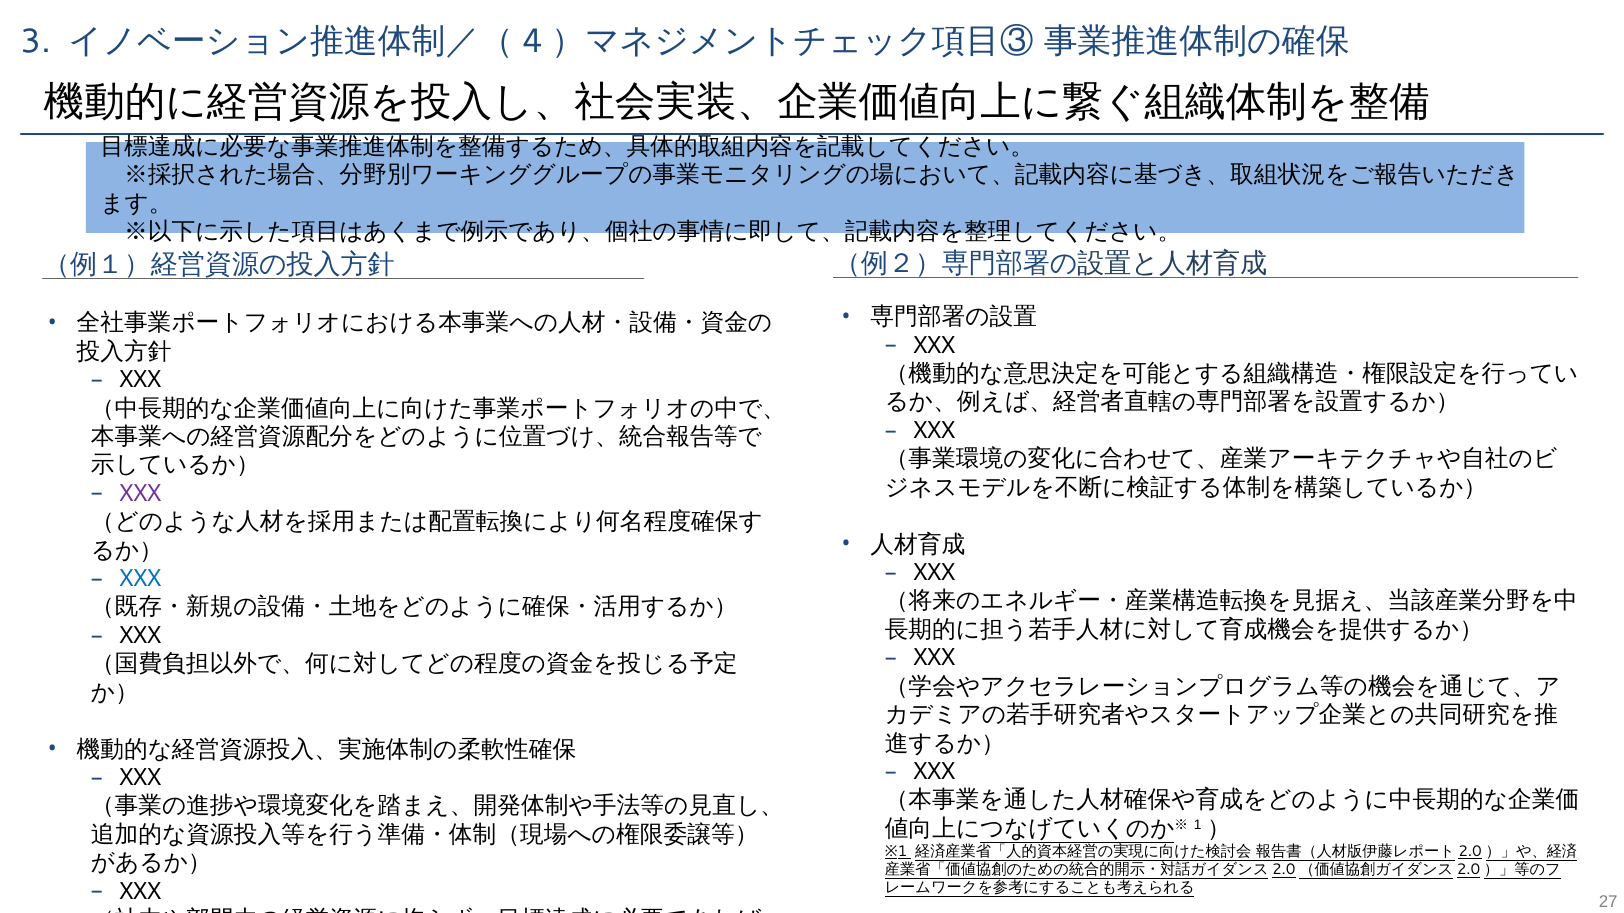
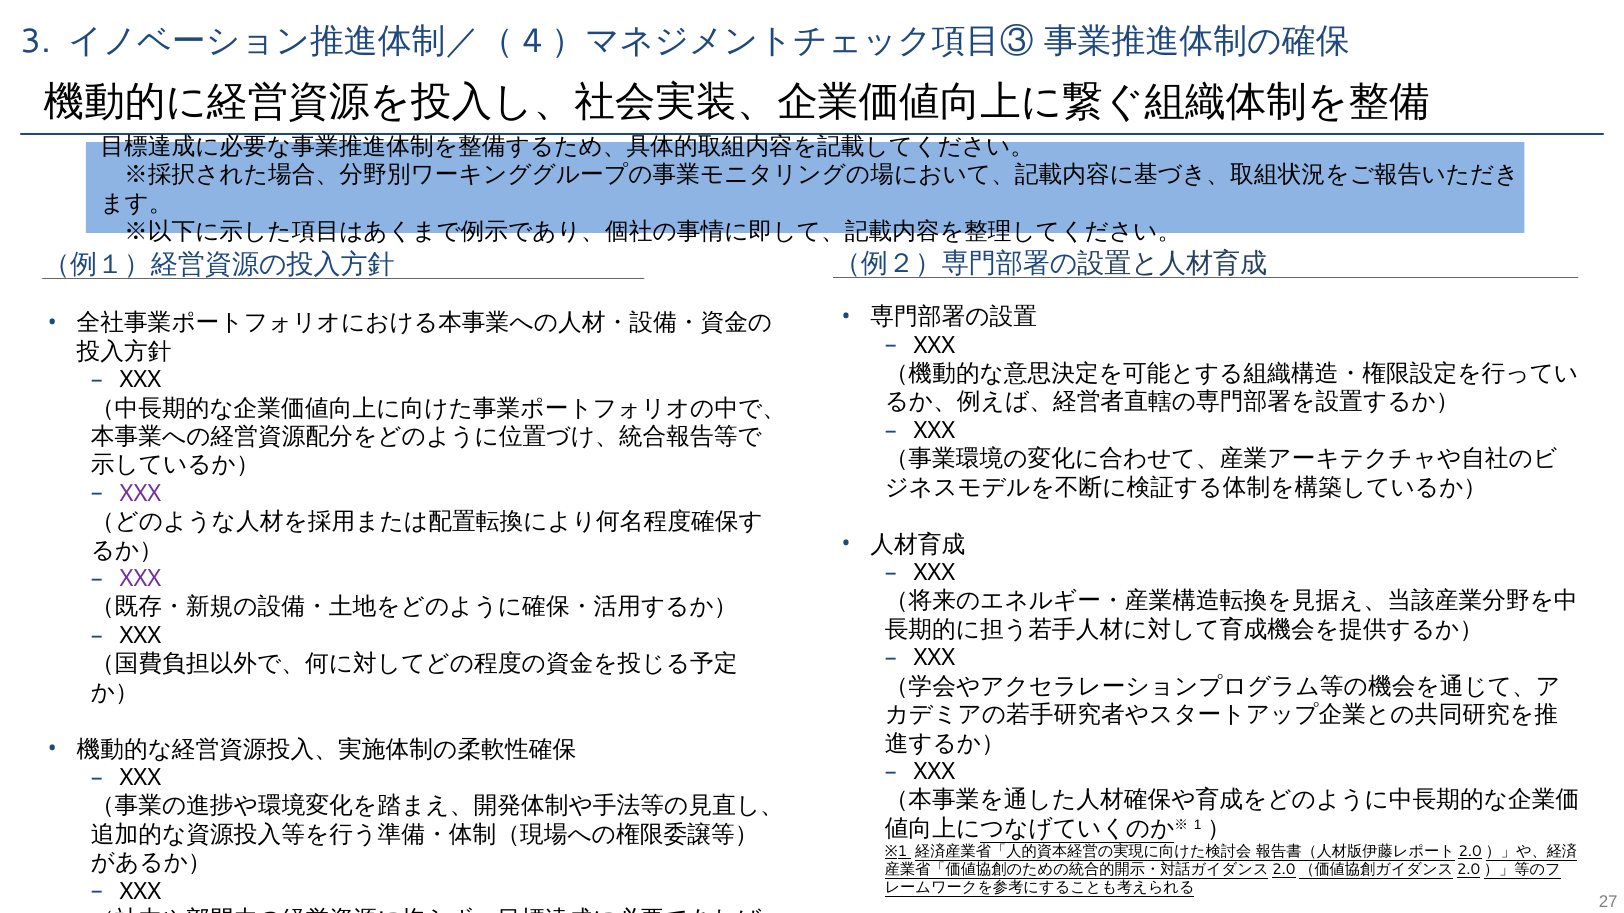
XXX colour: blue -> purple (141, 579)
